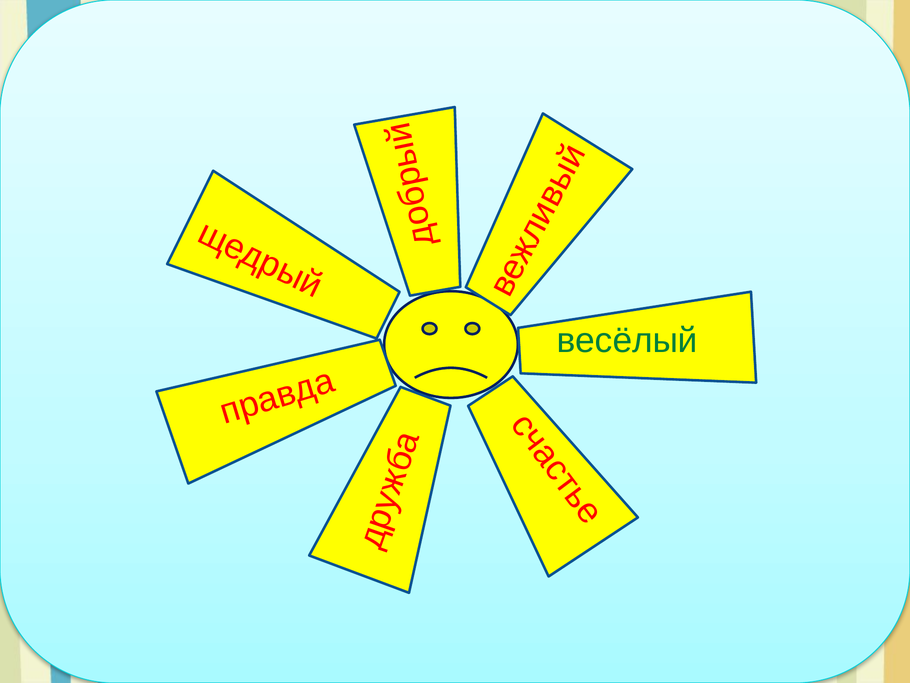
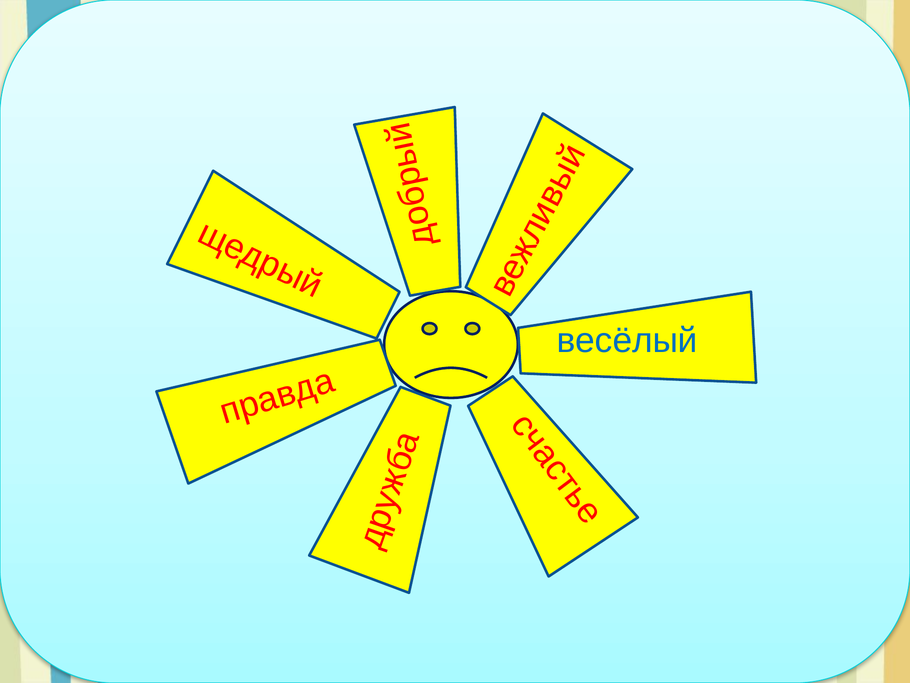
весёлый colour: green -> blue (627, 340)
